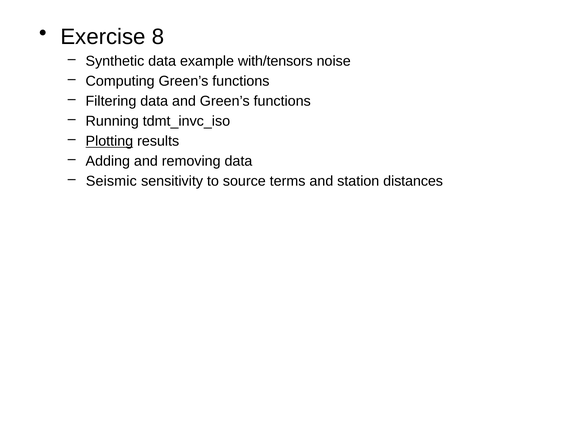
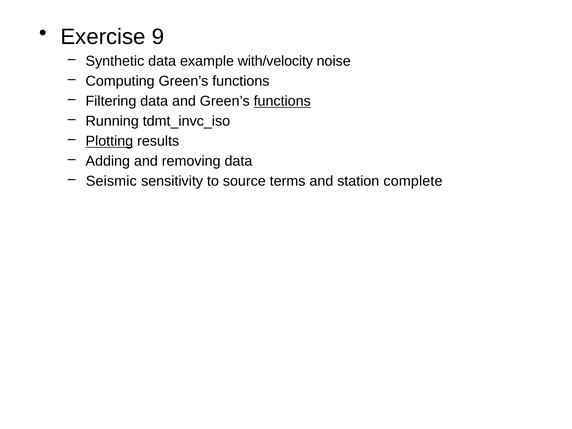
8: 8 -> 9 (158, 37)
with/tensors: with/tensors -> with/velocity (275, 61)
functions underline: none -> present (282, 101)
distances: distances -> complete (413, 181)
